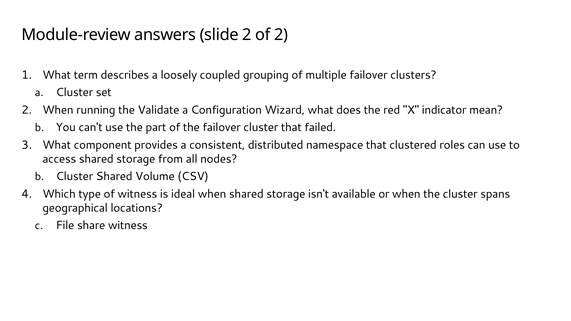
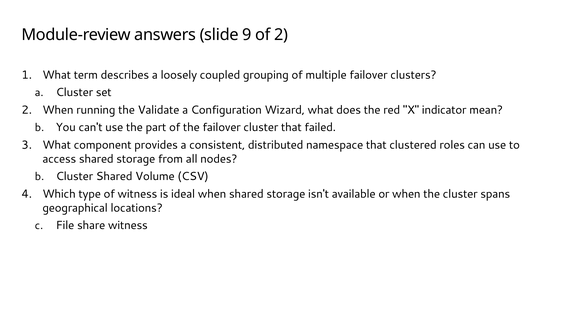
slide 2: 2 -> 9 (247, 35)
